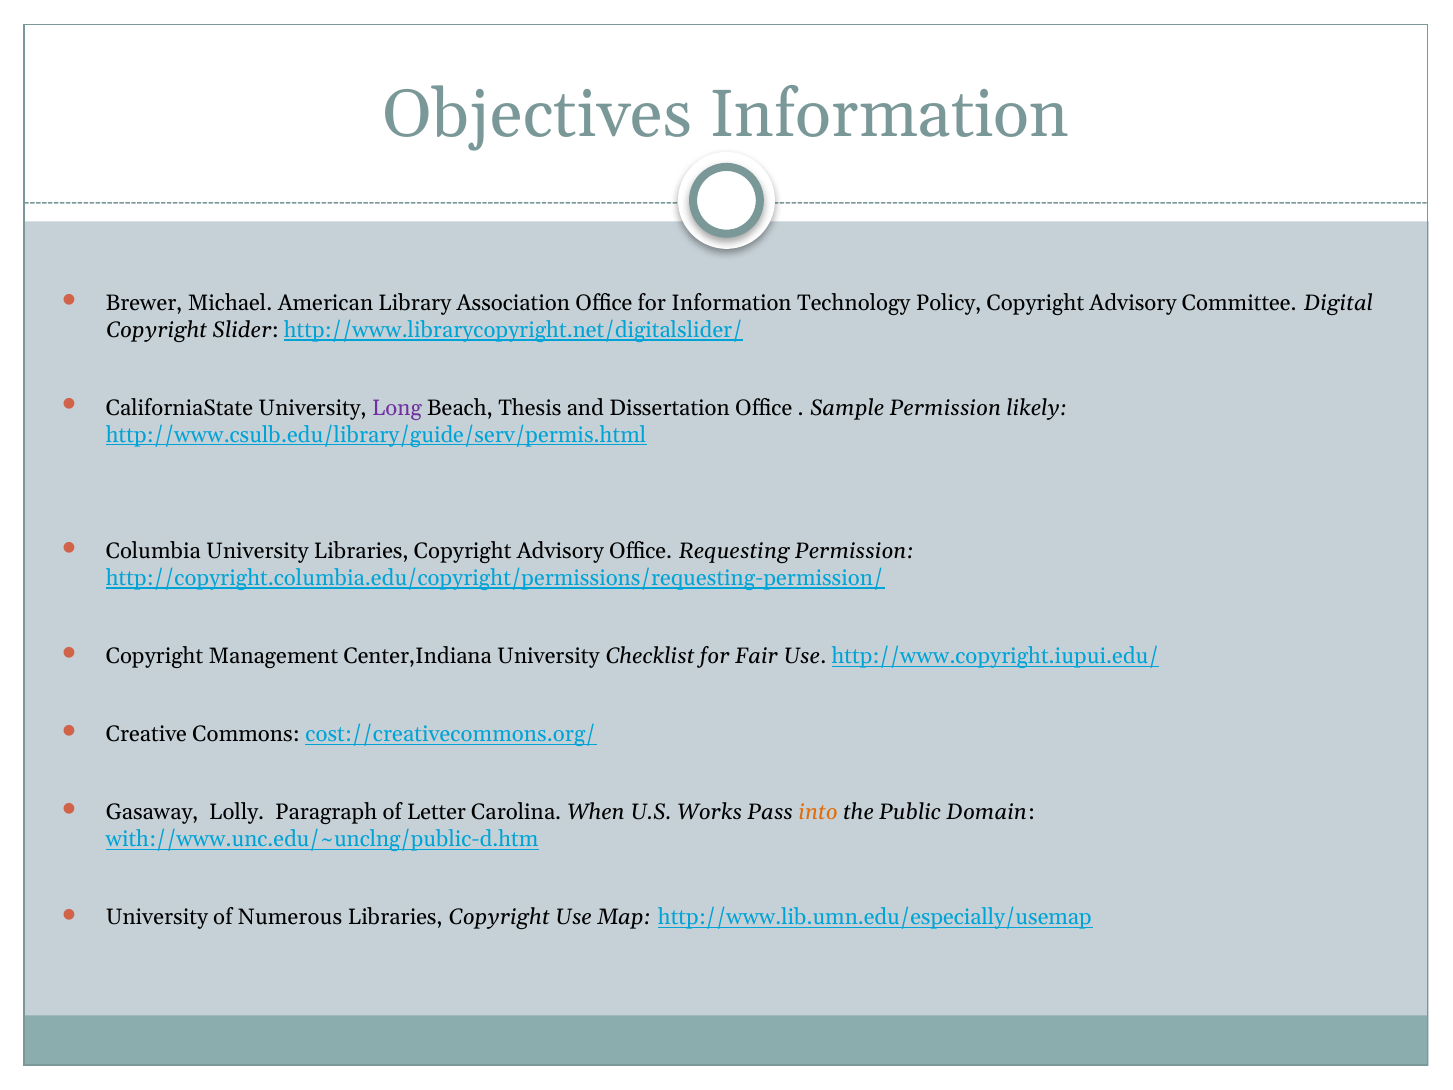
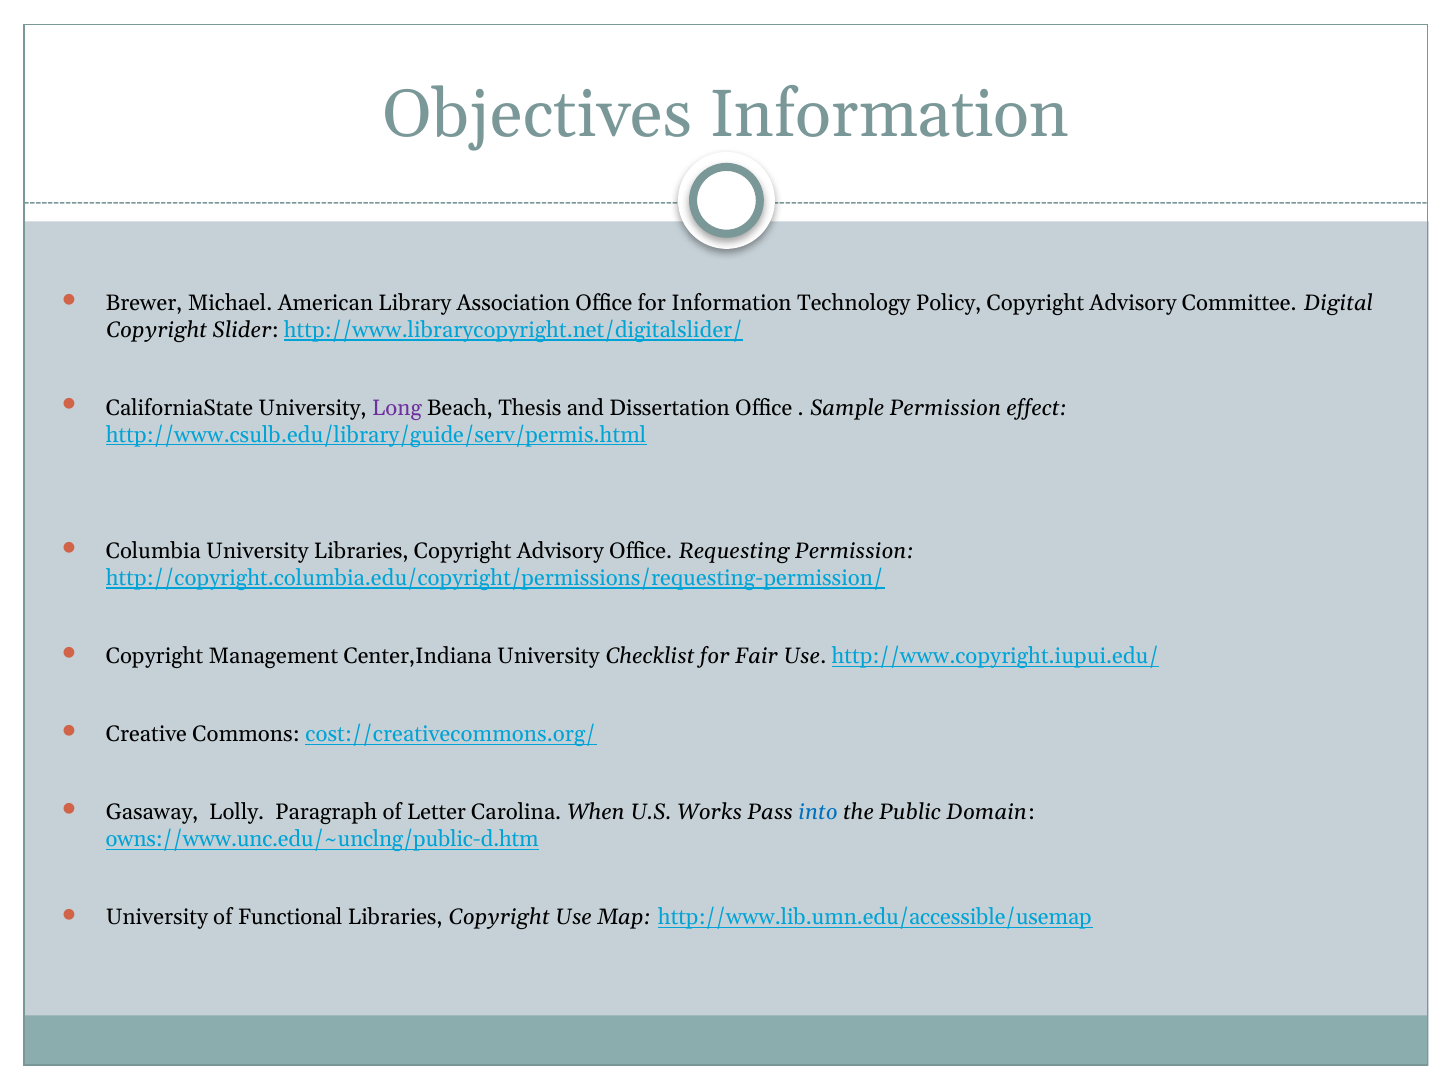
likely: likely -> effect (1037, 408)
into colour: orange -> blue (818, 812)
with://www.unc.edu/~unclng/public-d.htm: with://www.unc.edu/~unclng/public-d.htm -> owns://www.unc.edu/~unclng/public-d.htm (322, 839)
Numerous: Numerous -> Functional (290, 917)
http://www.lib.umn.edu/especially/usemap: http://www.lib.umn.edu/especially/usemap -> http://www.lib.umn.edu/accessible/usemap (875, 917)
